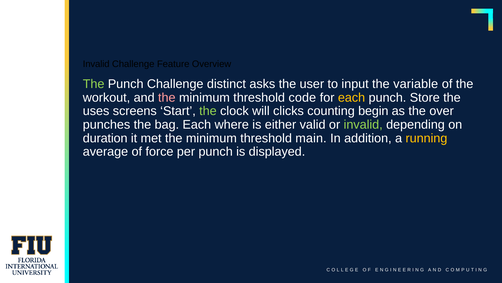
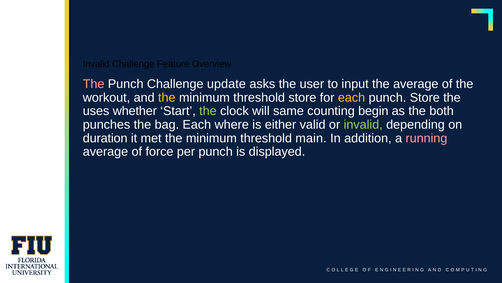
The colour: light green -> pink (94, 84)
distinct: distinct -> update (226, 84)
the variable: variable -> average (416, 84)
the colour: pink -> yellow (167, 97)
threshold code: code -> store (302, 97)
screens: screens -> whether (135, 111)
clicks: clicks -> same (288, 111)
over: over -> both (442, 111)
running colour: yellow -> pink (426, 138)
